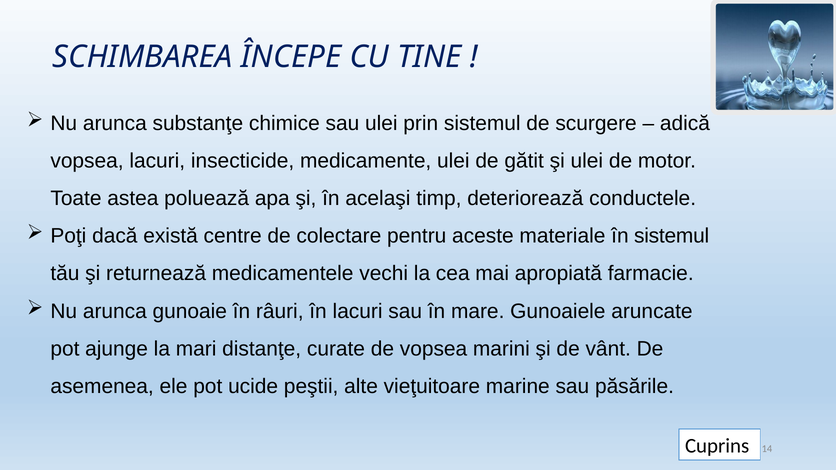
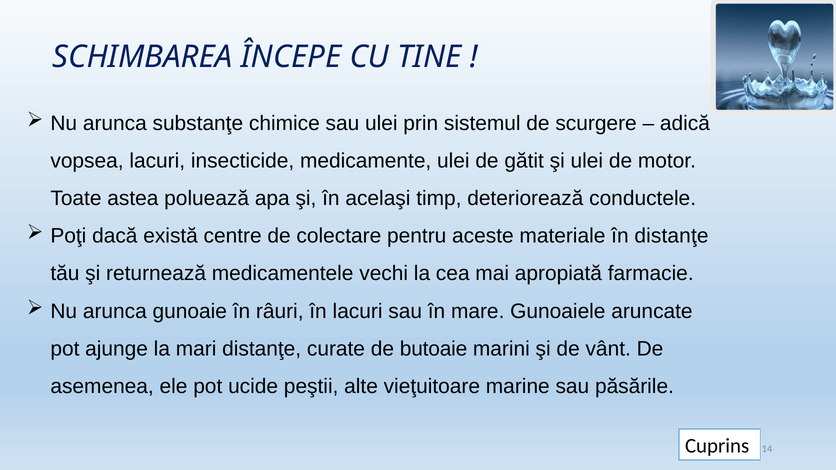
în sistemul: sistemul -> distanţe (671, 236)
de vopsea: vopsea -> butoaie (434, 349)
